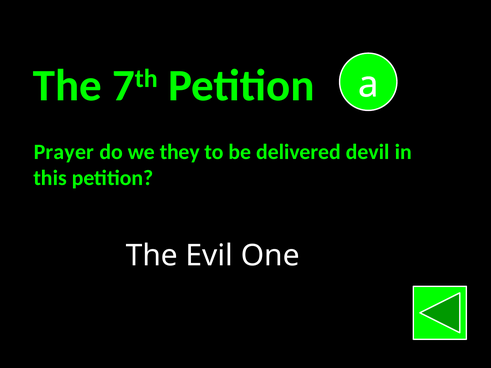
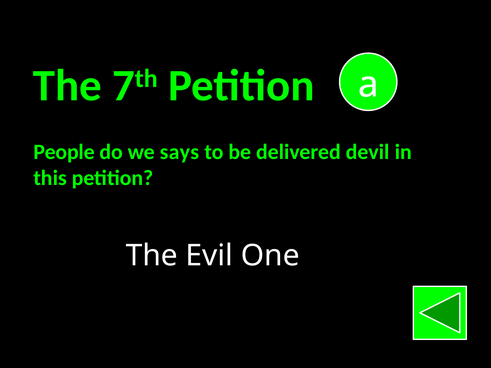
Prayer: Prayer -> People (64, 152)
they: they -> says (180, 152)
